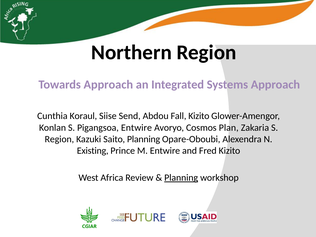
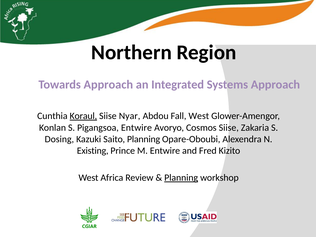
Koraul underline: none -> present (83, 116)
Send: Send -> Nyar (130, 116)
Fall Kizito: Kizito -> West (199, 116)
Cosmos Plan: Plan -> Siise (229, 128)
Region: Region -> Dosing (59, 139)
